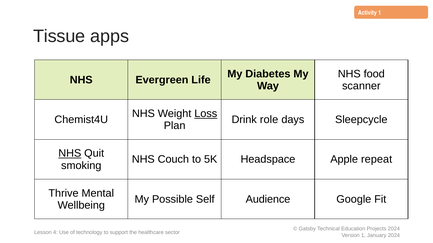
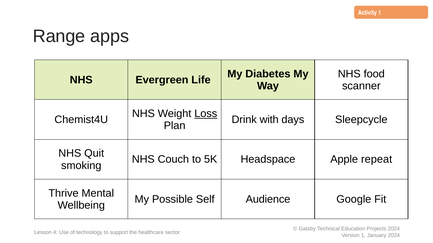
Tissue: Tissue -> Range (59, 36)
role: role -> with (269, 120)
NHS underline: present -> none (70, 154)
